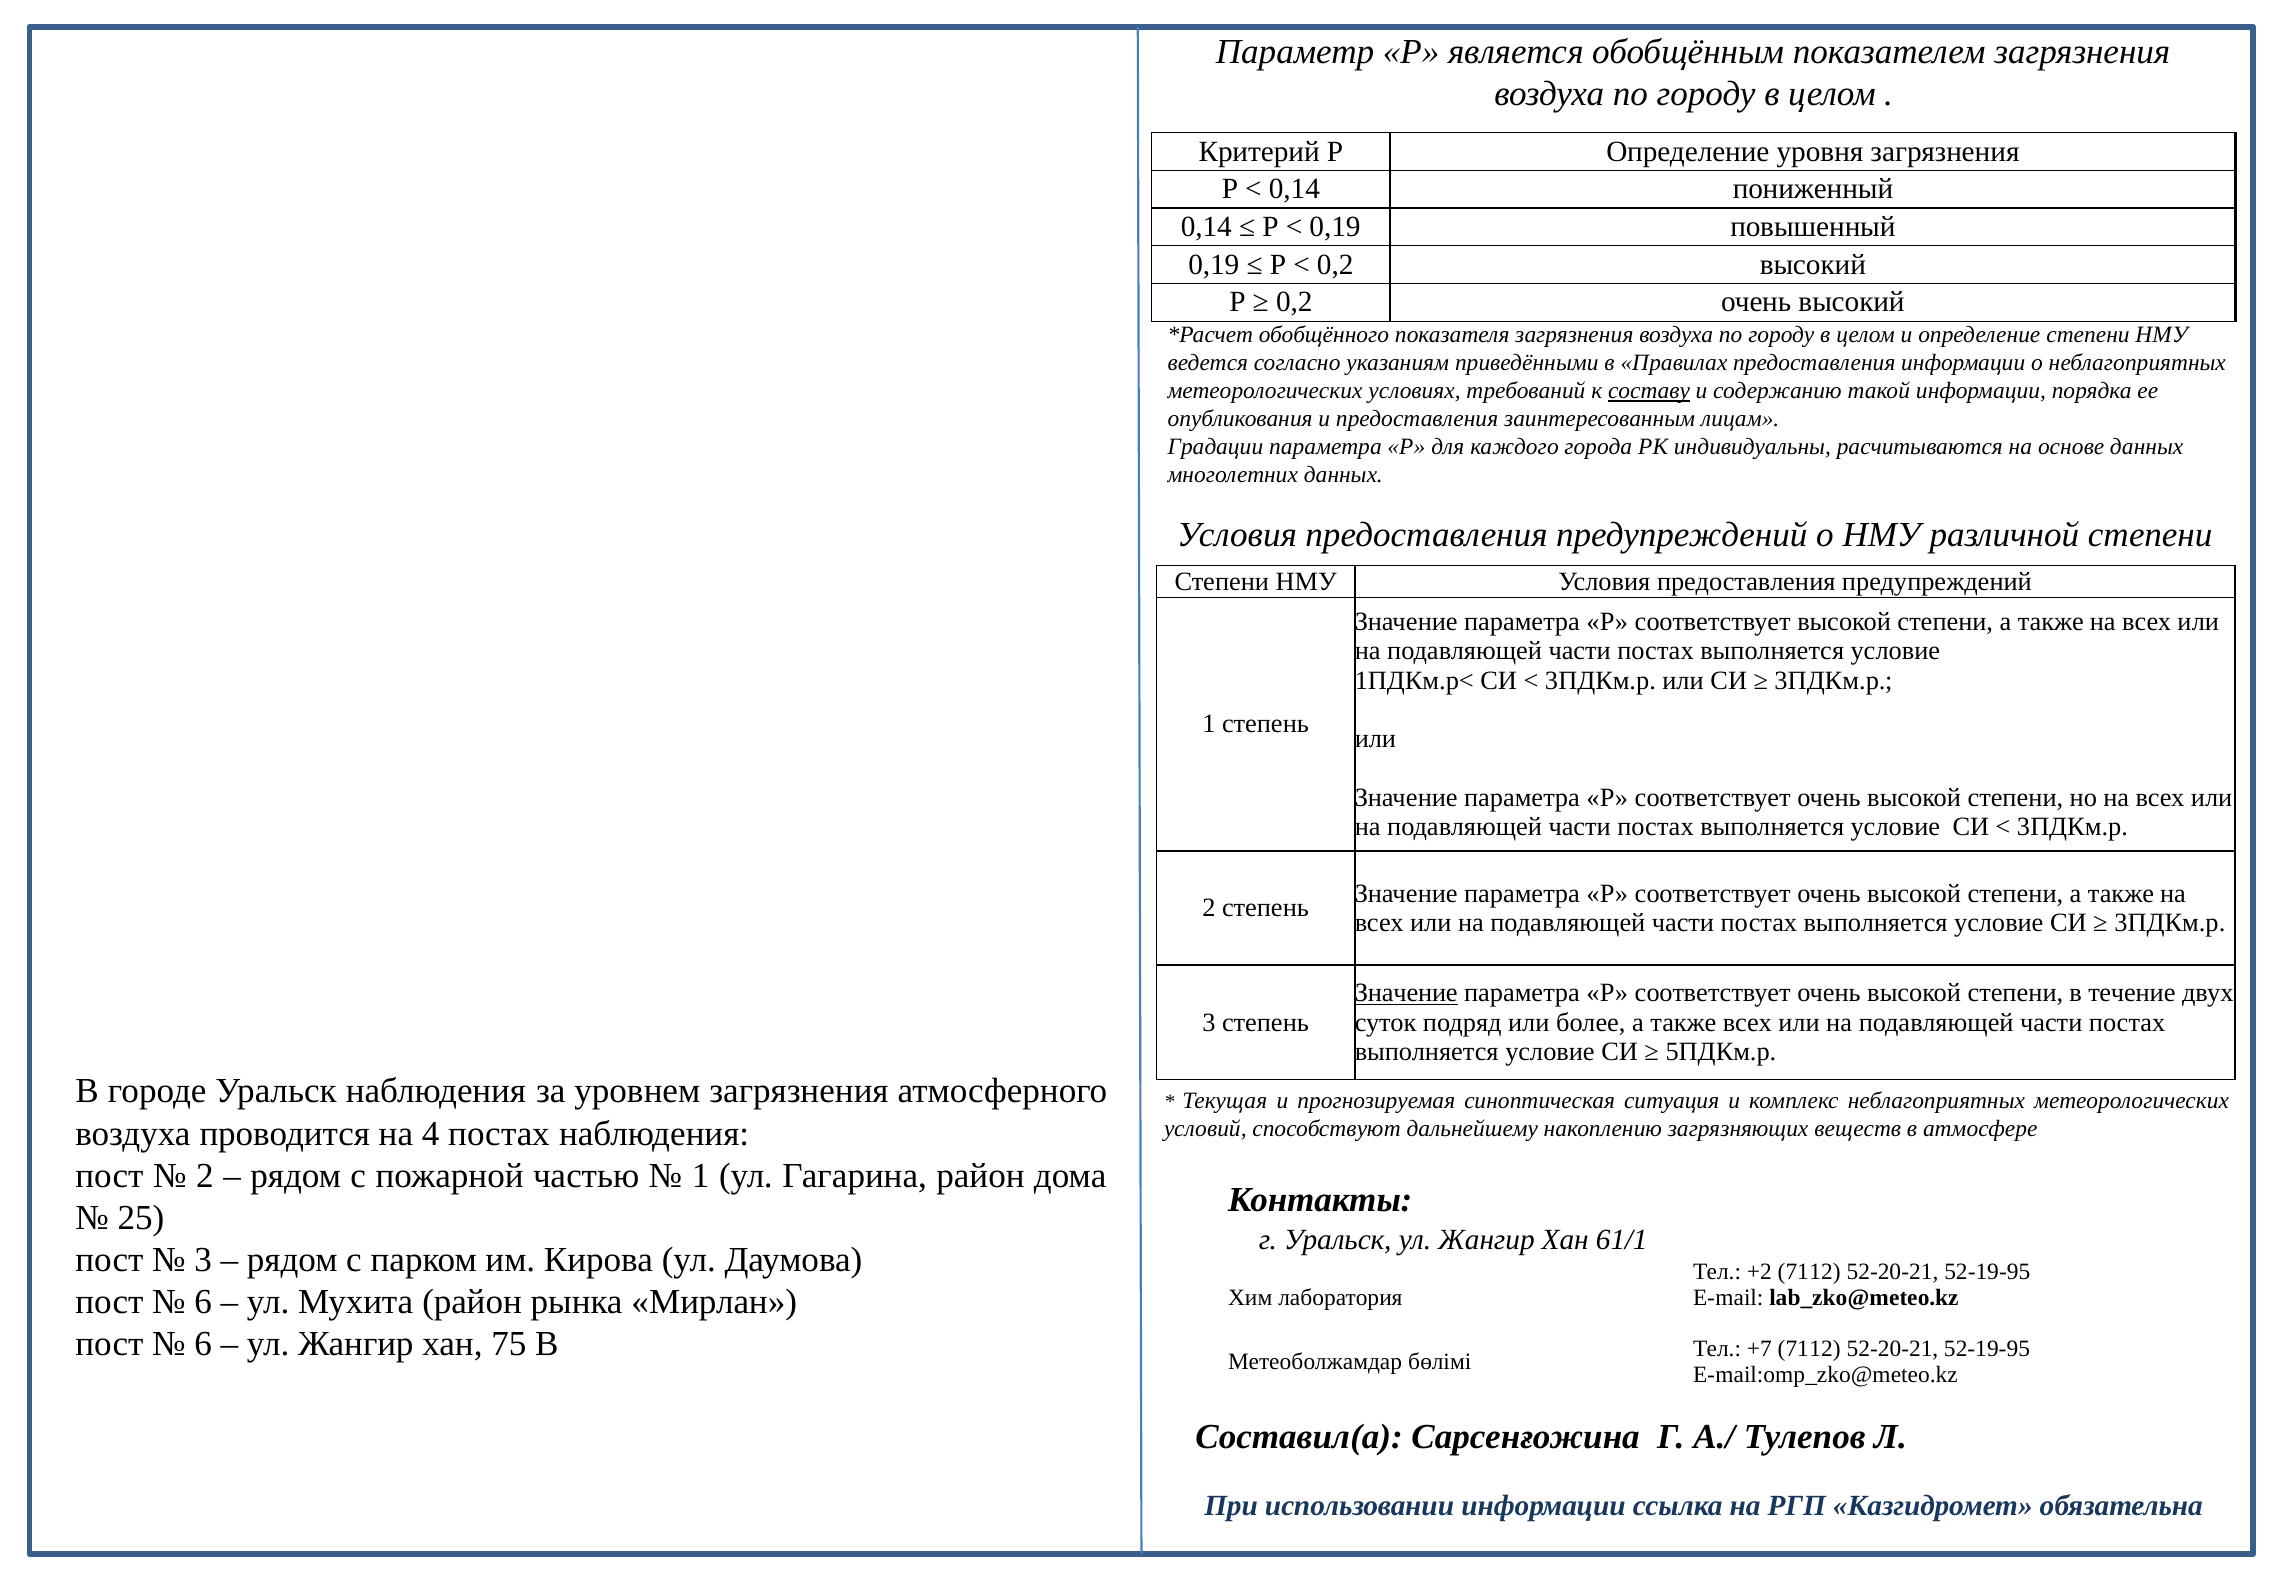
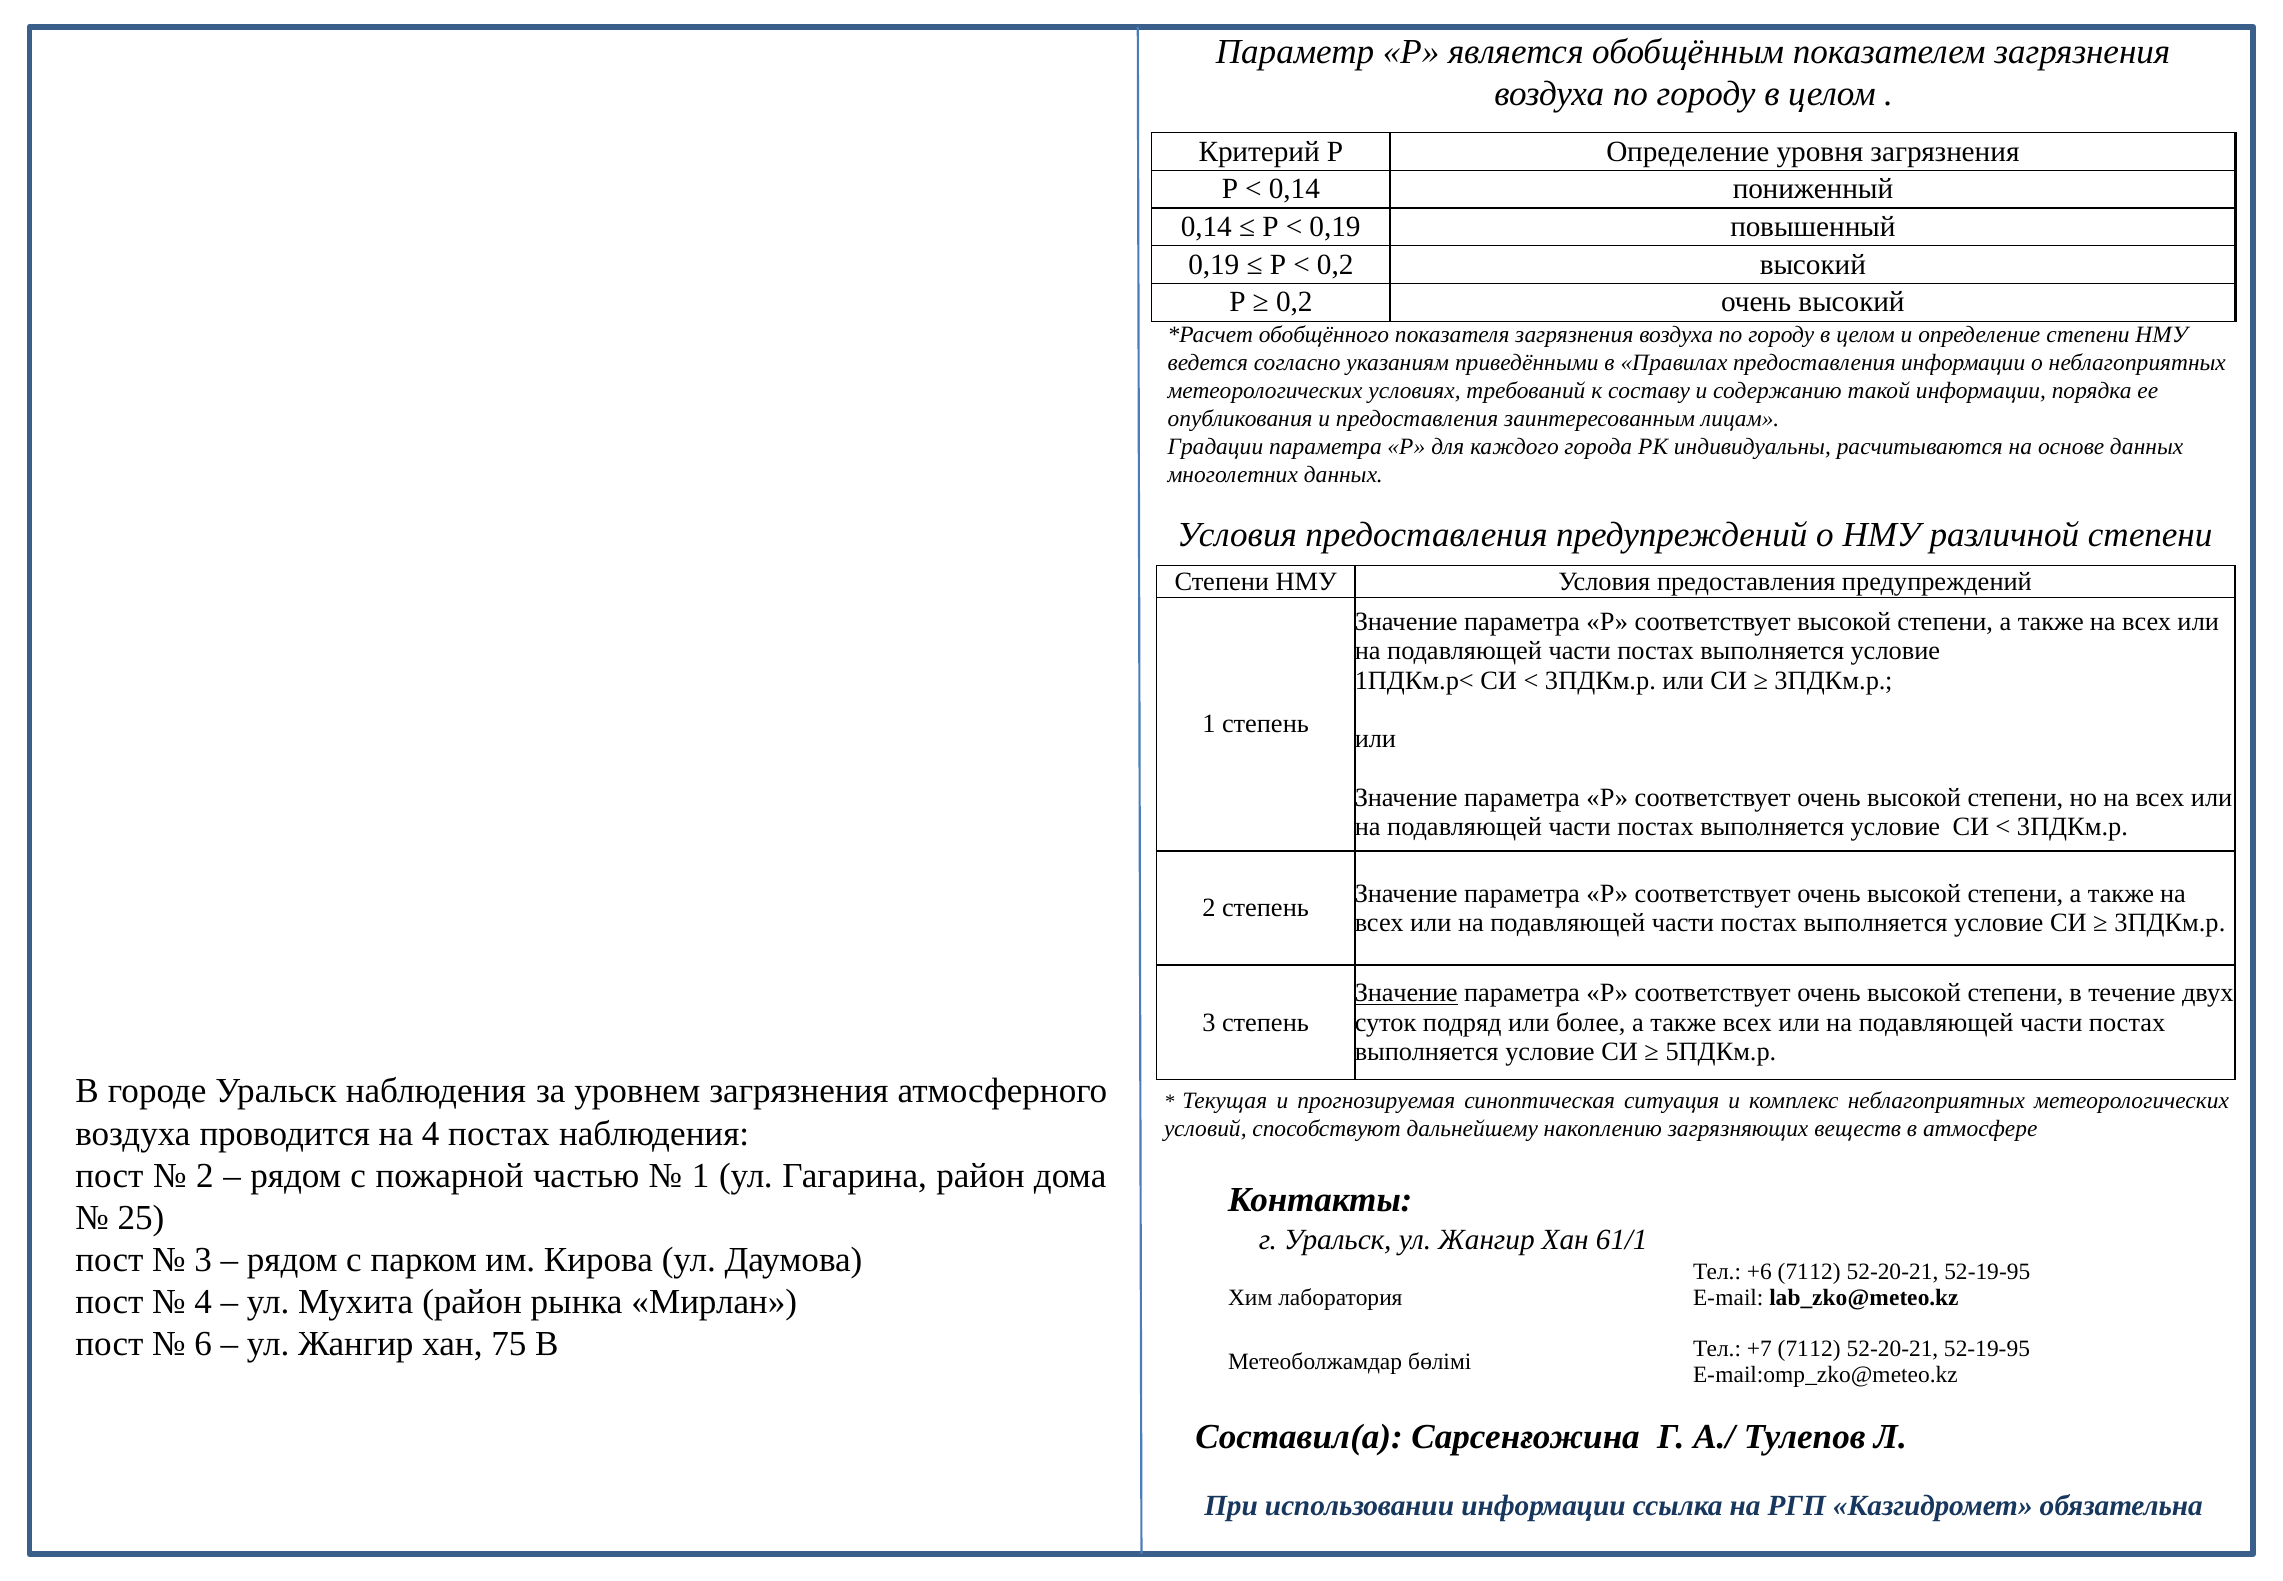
составу underline: present -> none (1649, 391)
+2: +2 -> +6 (1759, 1271)
6: 6 -> 4 (203, 1302)
